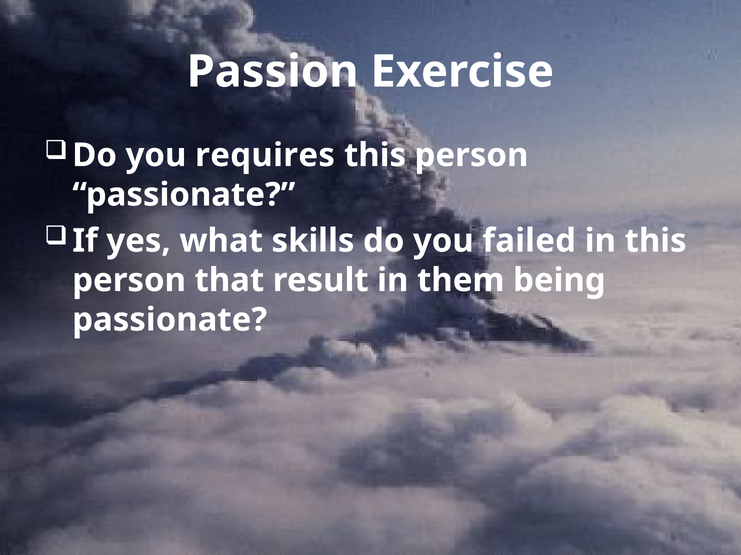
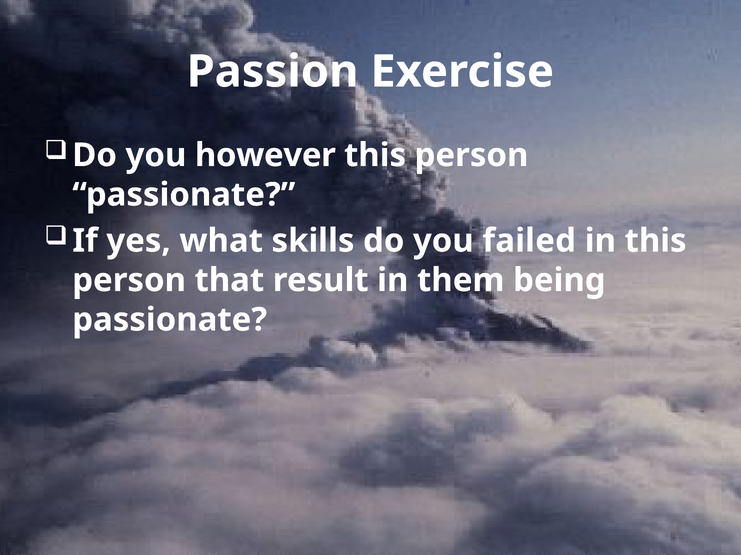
requires: requires -> however (265, 155)
